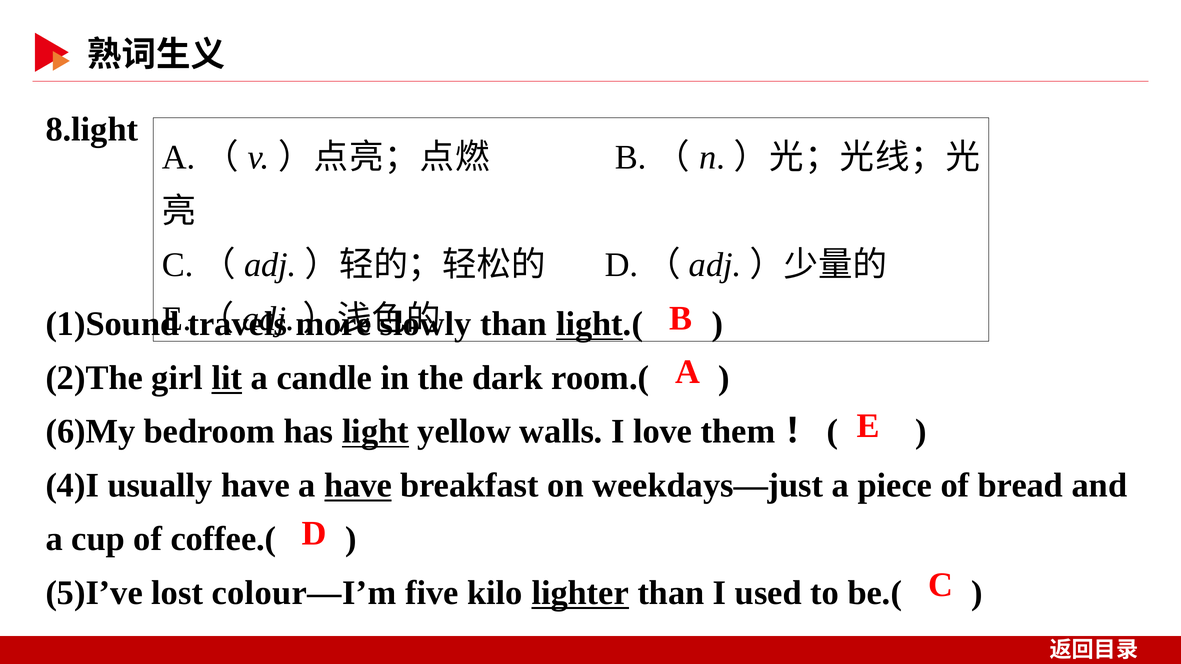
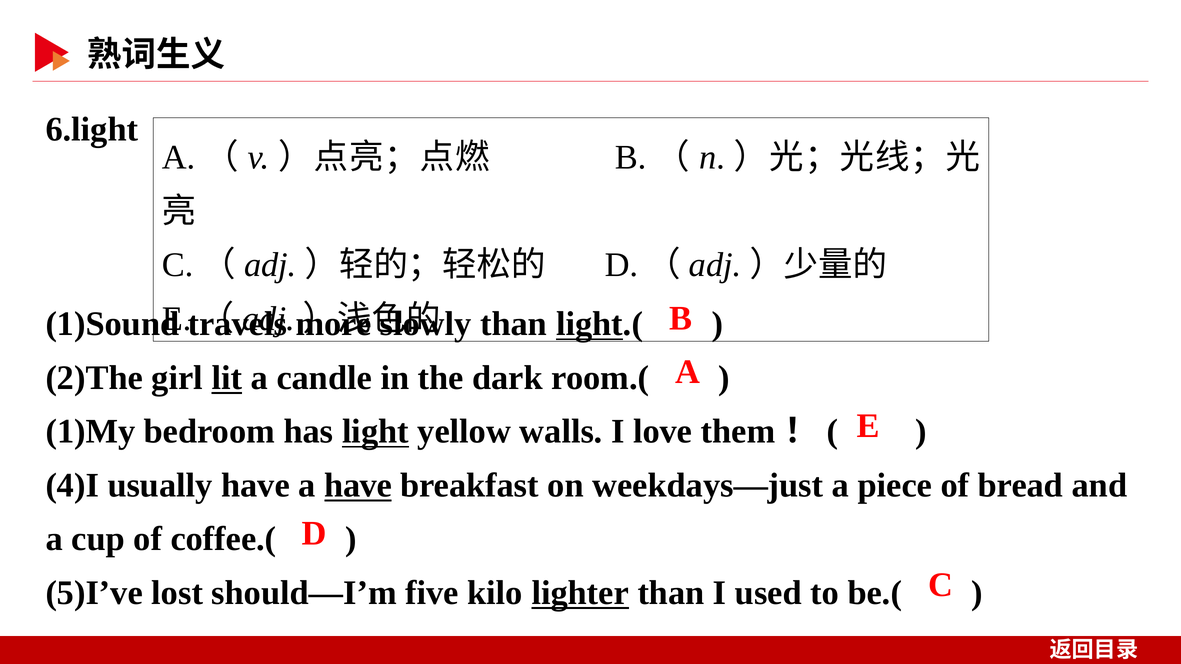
8.light: 8.light -> 6.light (92, 130)
6)My: 6)My -> 1)My (90, 432)
colour—I’m: colour—I’m -> should—I’m (304, 593)
